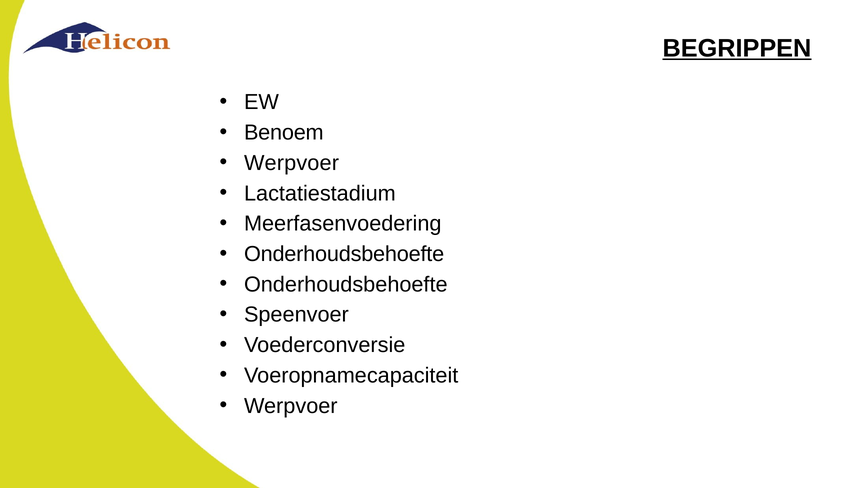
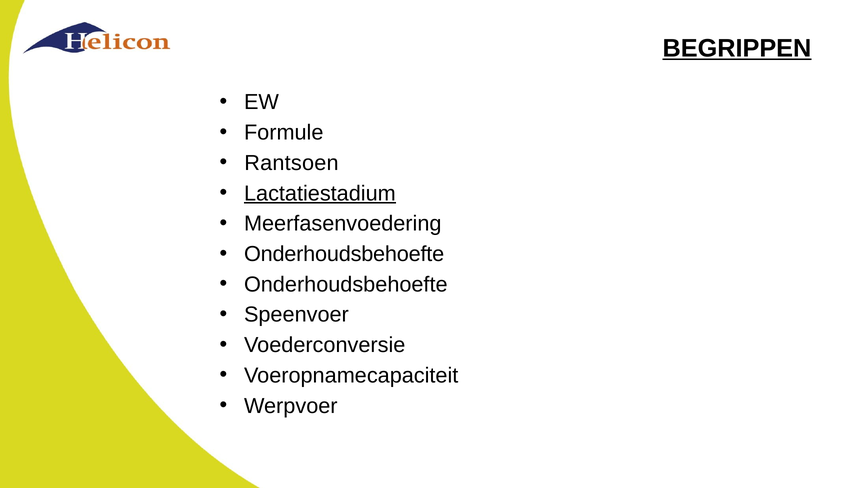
Benoem: Benoem -> Formule (284, 133)
Werpvoer: Werpvoer -> Rantsoen (291, 163)
Lactatiestadium underline: none -> present (320, 193)
